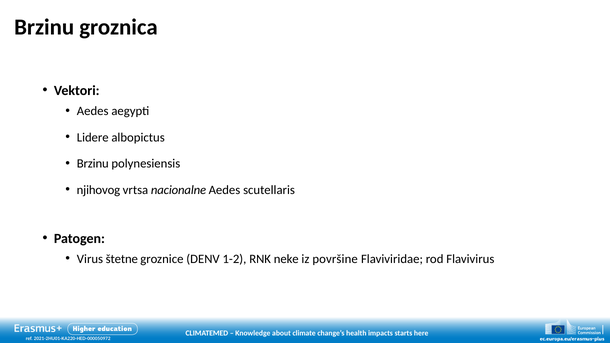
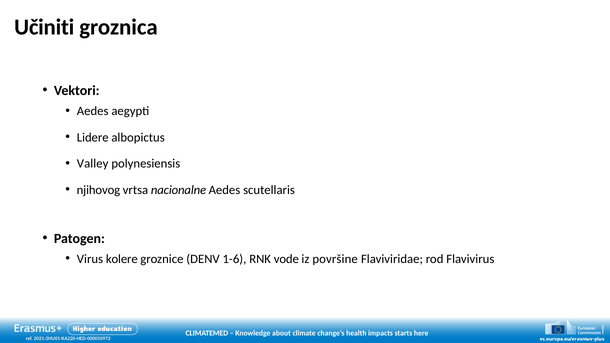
Brzinu: Brzinu -> Učiniti (44, 27)
Brzinu: Brzinu -> Valley (93, 164)
štetne: štetne -> kolere (122, 259)
1-2: 1-2 -> 1-6 (234, 259)
neke: neke -> vode (286, 259)
